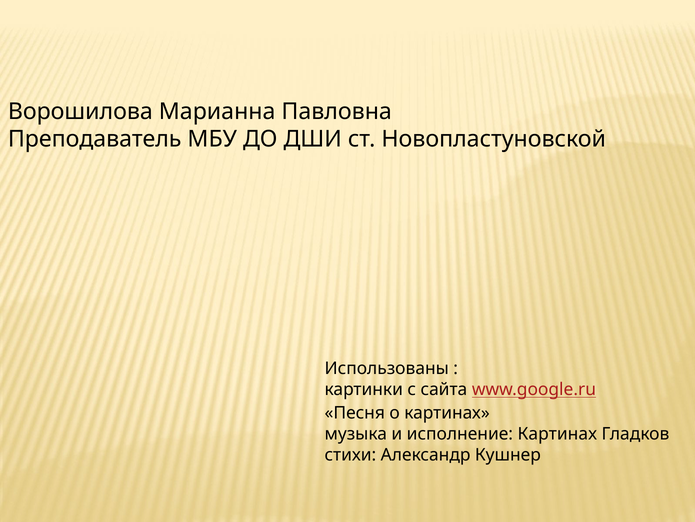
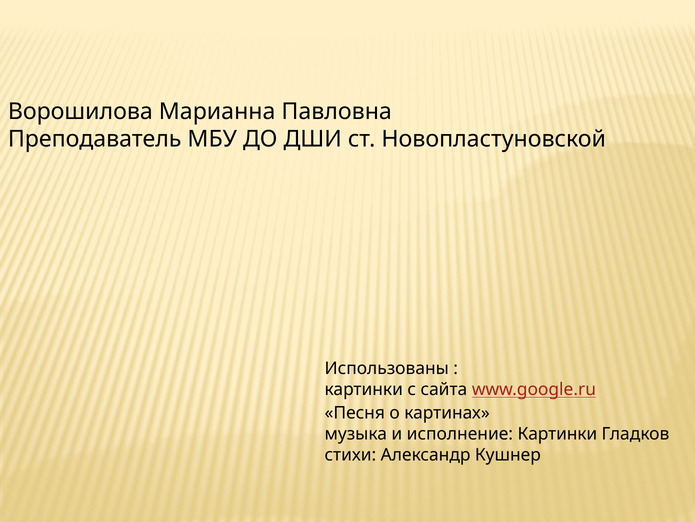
исполнение Картинах: Картинах -> Картинки (557, 433)
